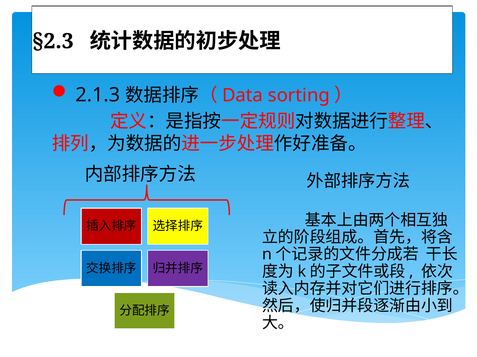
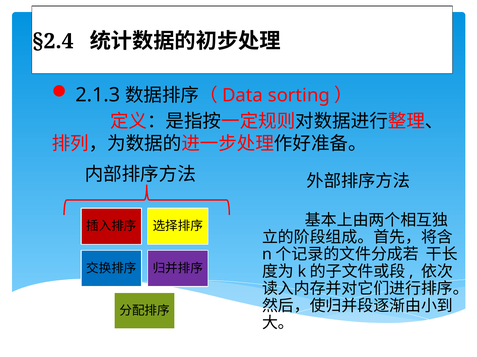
§2.3: §2.3 -> §2.4 (53, 41)
